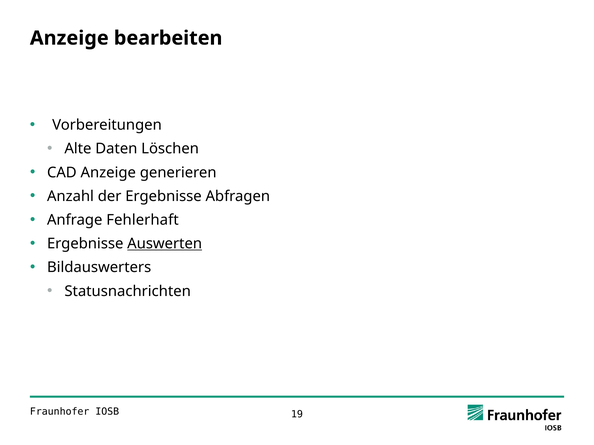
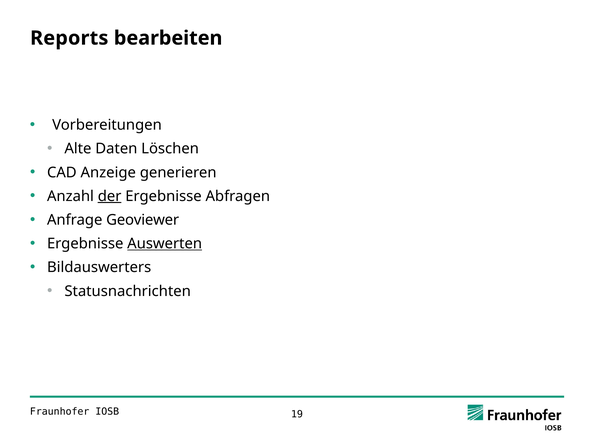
Anzeige: Anzeige -> Reports (69, 38)
der underline: none -> present (110, 196)
Fehlerhaft: Fehlerhaft -> Geoviewer (143, 220)
